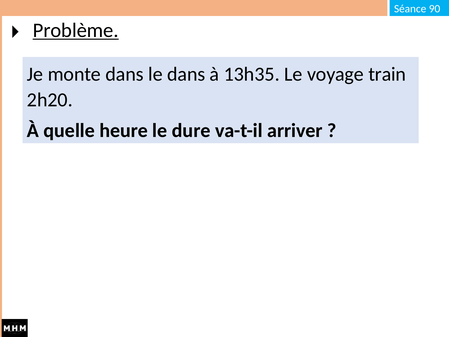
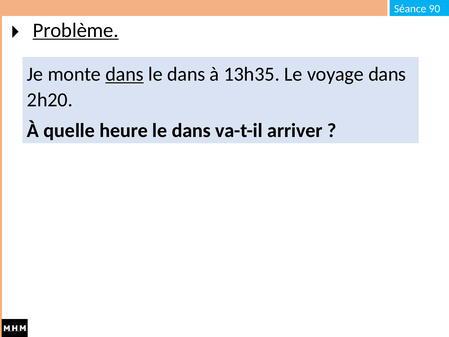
dans underline: none -> present (125, 74)
voyage train: train -> dans (387, 74)
heure le dure: dure -> dans (191, 130)
